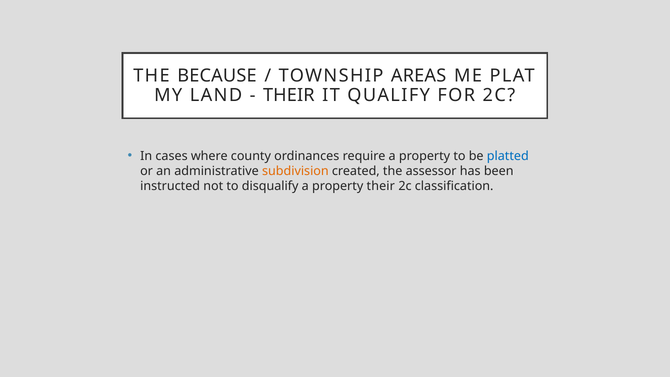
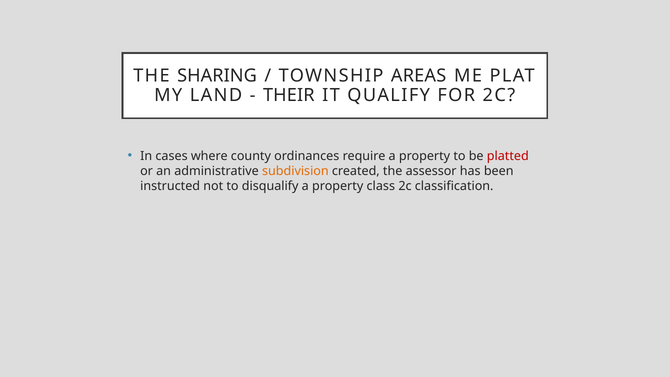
BECAUSE: BECAUSE -> SHARING (217, 76)
platted colour: blue -> red (508, 156)
property their: their -> class (381, 186)
